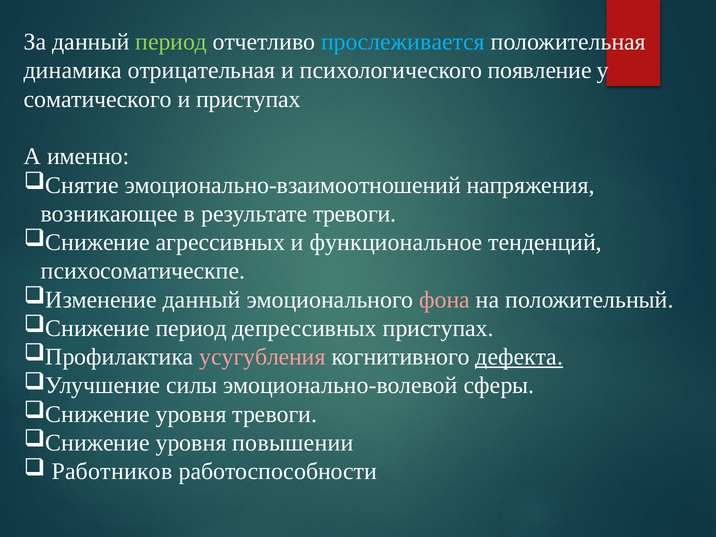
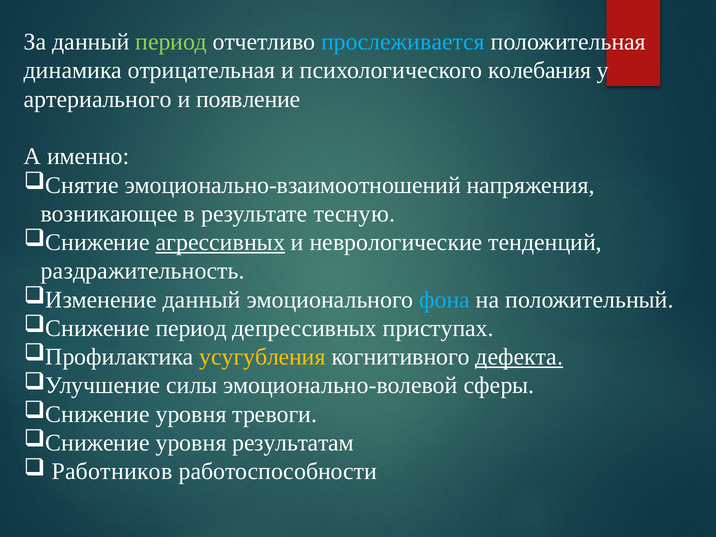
появление: появление -> колебания (540, 71)
соматического: соматического -> артериального (98, 99)
и приступах: приступах -> появление (248, 99)
результате тревоги: тревоги -> тесную (354, 214)
агрессивных underline: none -> present (220, 242)
функциональное: функциональное -> неврологические (396, 242)
психосоматическпе: психосоматическпе -> раздражительность (143, 271)
фона colour: pink -> light blue (445, 300)
усугубления colour: pink -> yellow (263, 357)
повышении: повышении -> результатам (293, 443)
